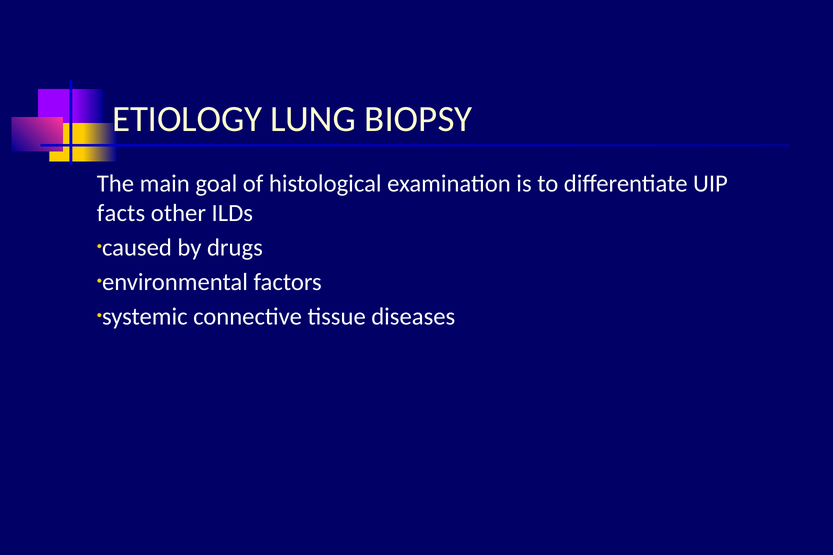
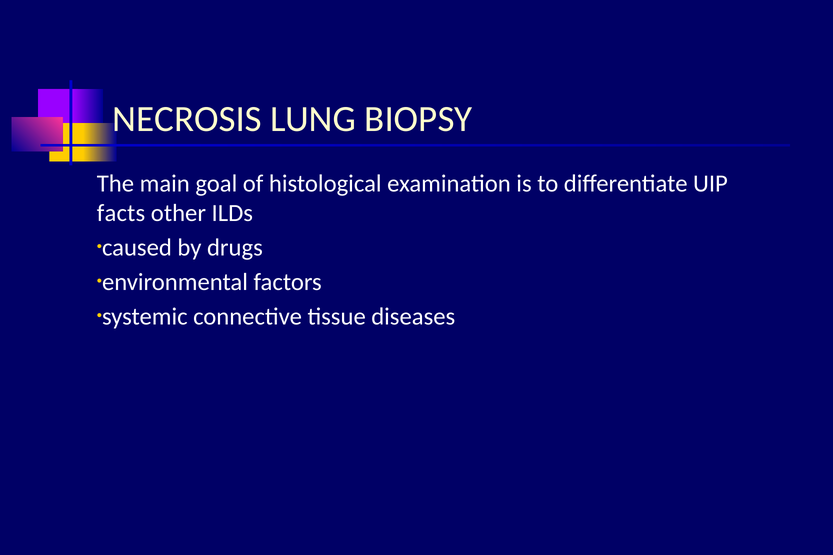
ETIOLOGY: ETIOLOGY -> NECROSIS (187, 119)
